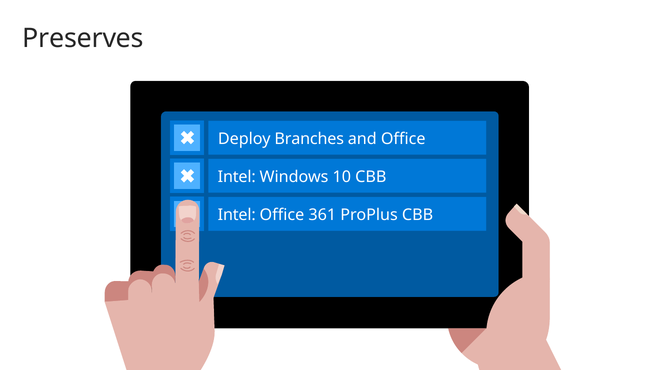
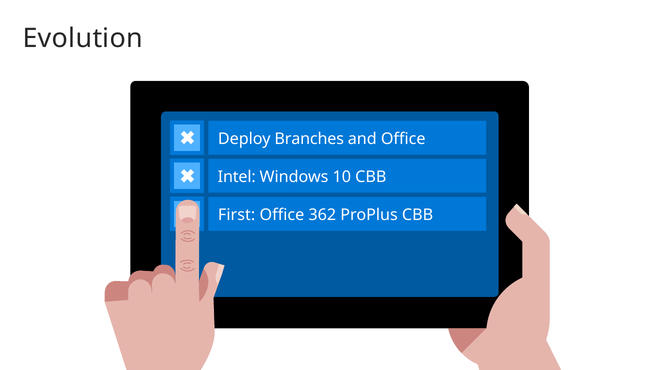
Preserves: Preserves -> Evolution (83, 38)
Intel: Intel -> First (237, 215)
361: 361 -> 362 (322, 215)
